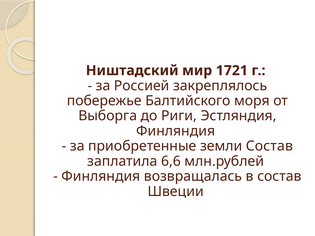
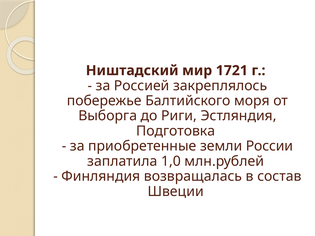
Финляндия: Финляндия -> Подготовка (176, 131)
земли Состав: Состав -> России (270, 146)
6,6: 6,6 -> 1,0 (171, 161)
